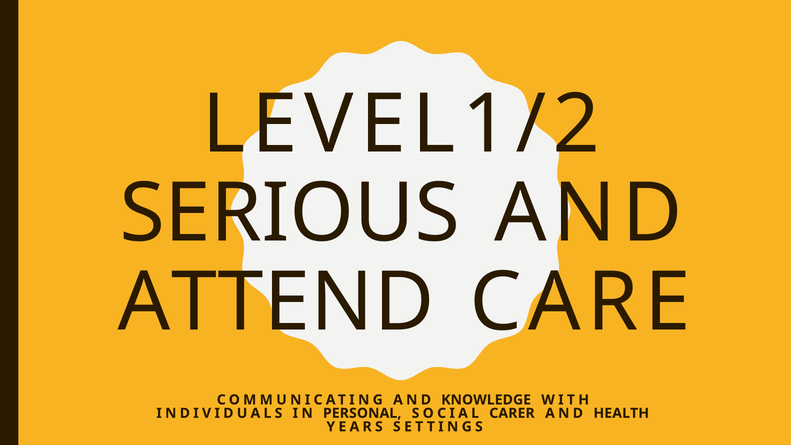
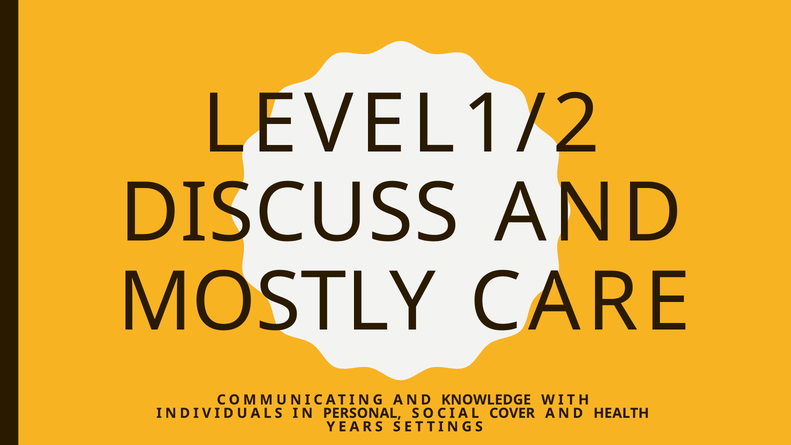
SERIOUS: SERIOUS -> DISCUSS (289, 213)
ATTEND: ATTEND -> MOSTLY (277, 302)
CARER: CARER -> COVER (512, 413)
